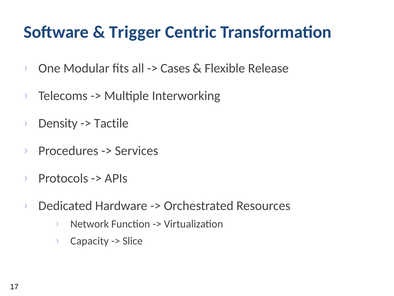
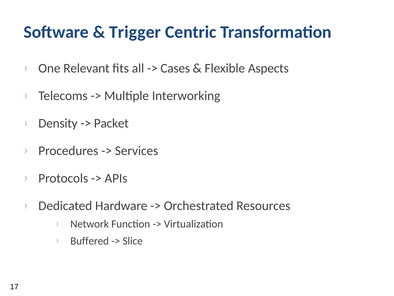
Modular: Modular -> Relevant (86, 68)
Release: Release -> Aspects (268, 68)
Tactile: Tactile -> Packet (111, 123)
Capacity: Capacity -> Buffered (90, 241)
